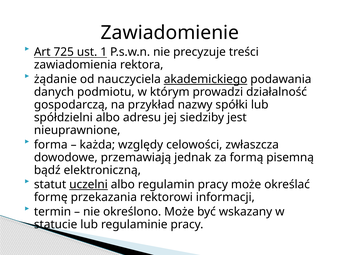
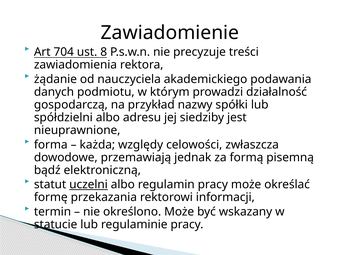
725: 725 -> 704 (64, 52)
1: 1 -> 8 (104, 52)
akademickiego underline: present -> none (206, 79)
